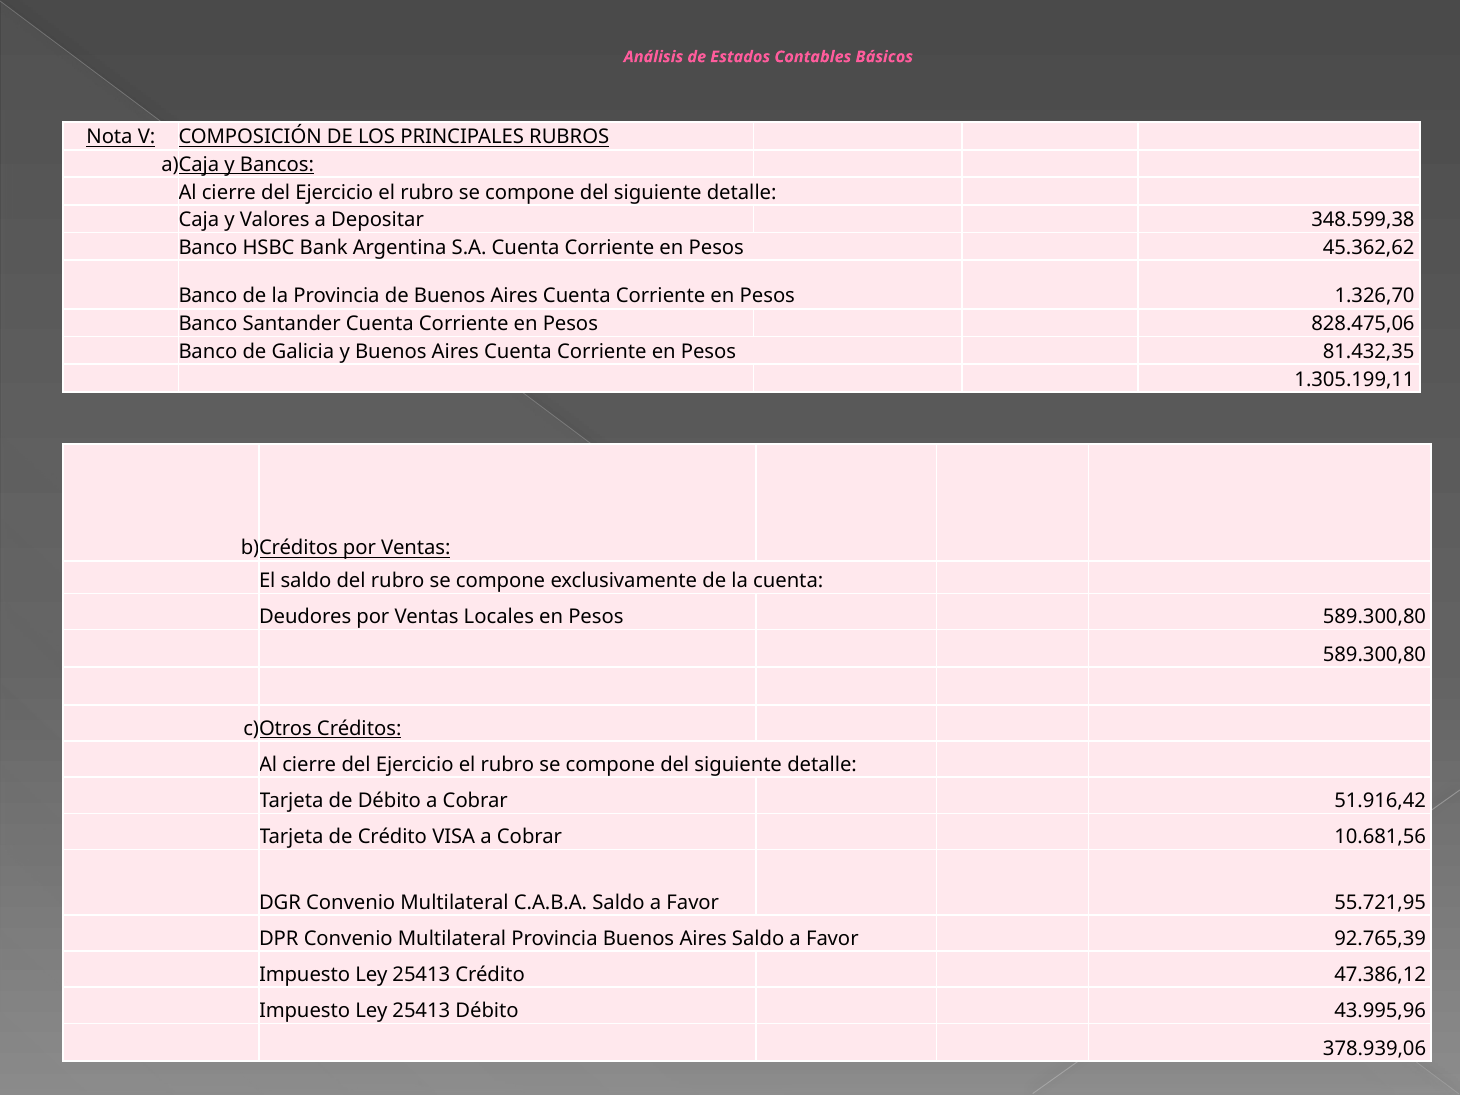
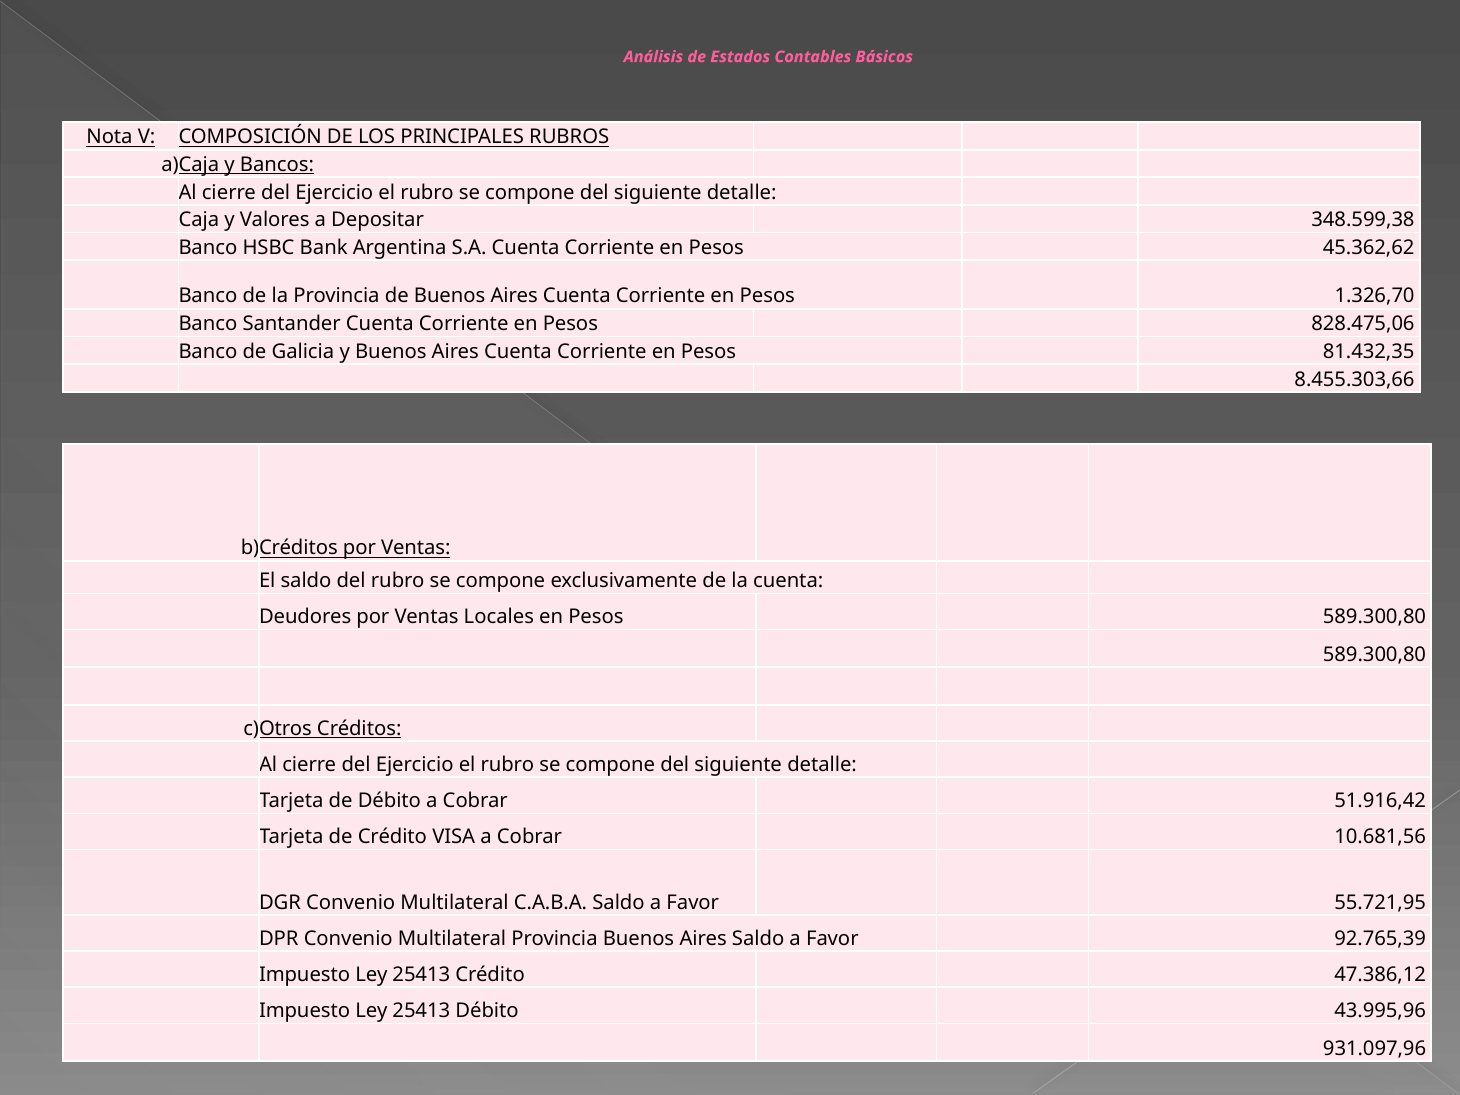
1.305.199,11: 1.305.199,11 -> 8.455.303,66 (1355, 379)
378.939,06: 378.939,06 -> 931.097,96 (1375, 1049)
